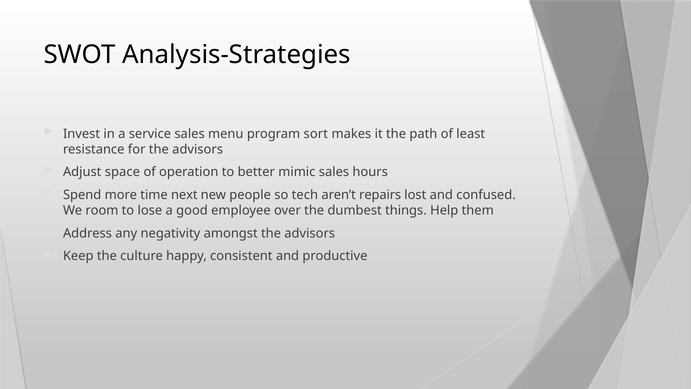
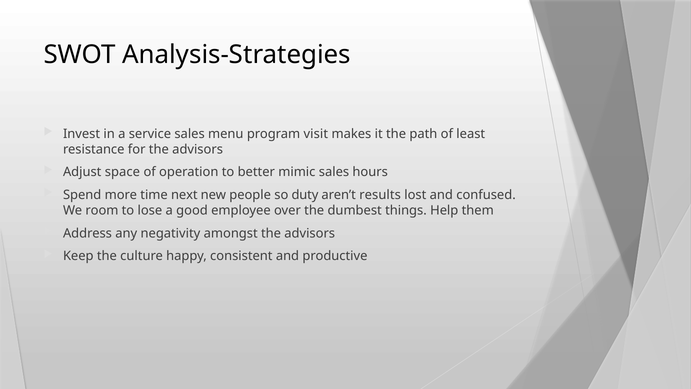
sort: sort -> visit (316, 134)
tech: tech -> duty (305, 195)
repairs: repairs -> results (380, 195)
